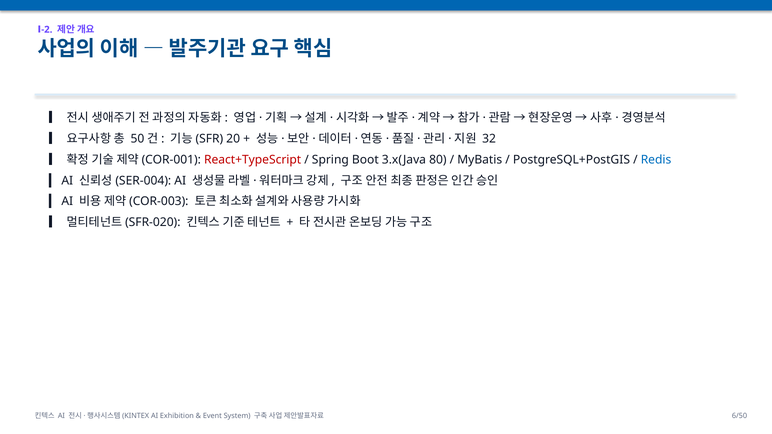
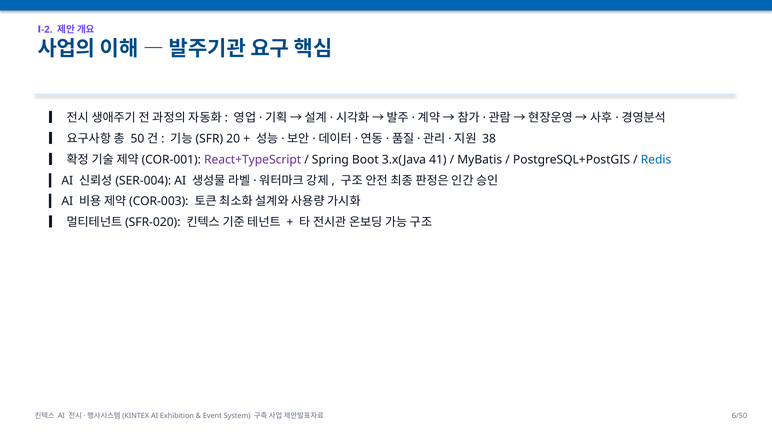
32: 32 -> 38 (489, 139)
React+TypeScript colour: red -> purple (253, 160)
80: 80 -> 41 (438, 160)
